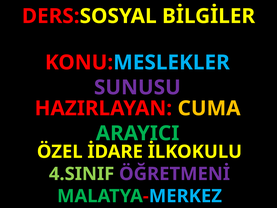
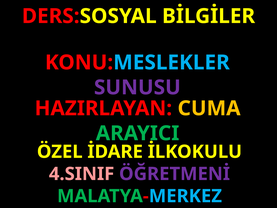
4.SINIF colour: light green -> pink (82, 174)
